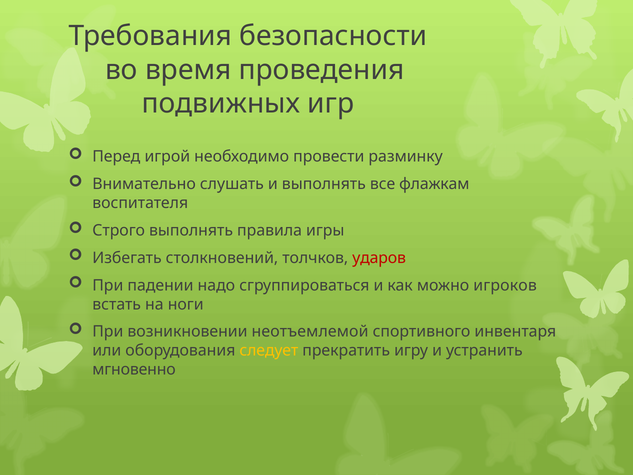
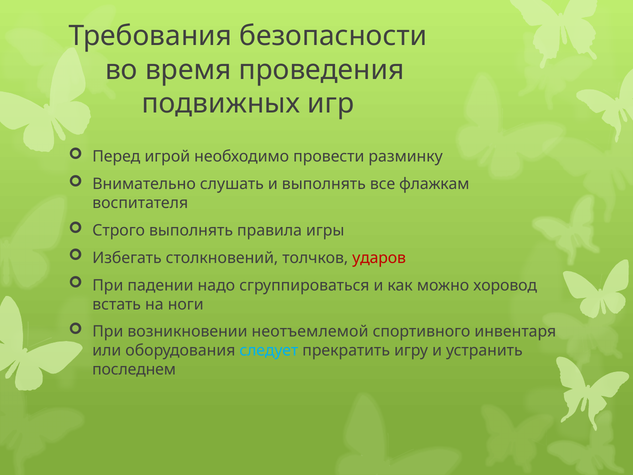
игроков: игроков -> хоровод (505, 285)
следует colour: yellow -> light blue (269, 351)
мгновенно: мгновенно -> последнем (134, 370)
